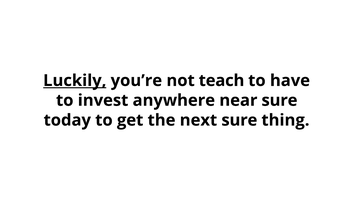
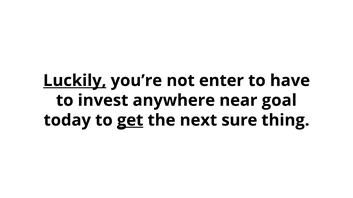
teach: teach -> enter (221, 81)
near sure: sure -> goal (279, 101)
get underline: none -> present (130, 121)
